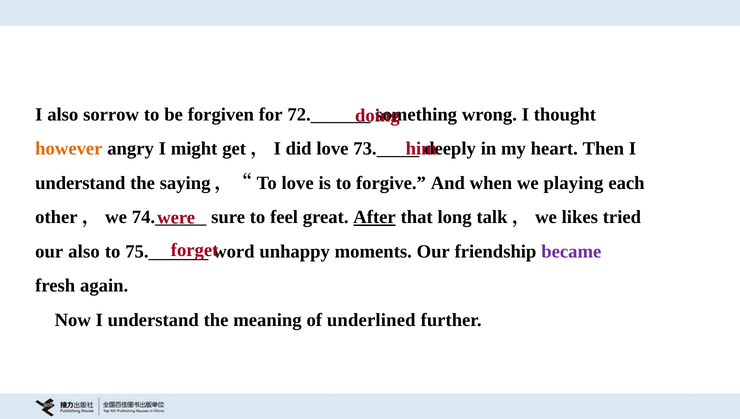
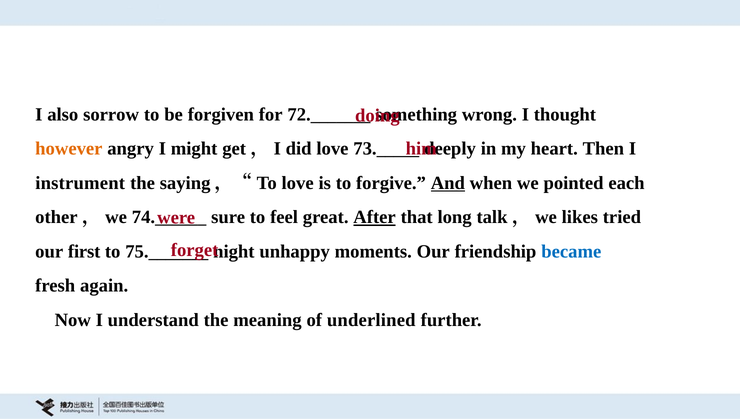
understand: understand -> instrument (80, 183)
And underline: none -> present (448, 183)
playing: playing -> pointed (574, 183)
our also: also -> first (84, 251)
word: word -> night (234, 251)
became colour: purple -> blue (571, 251)
